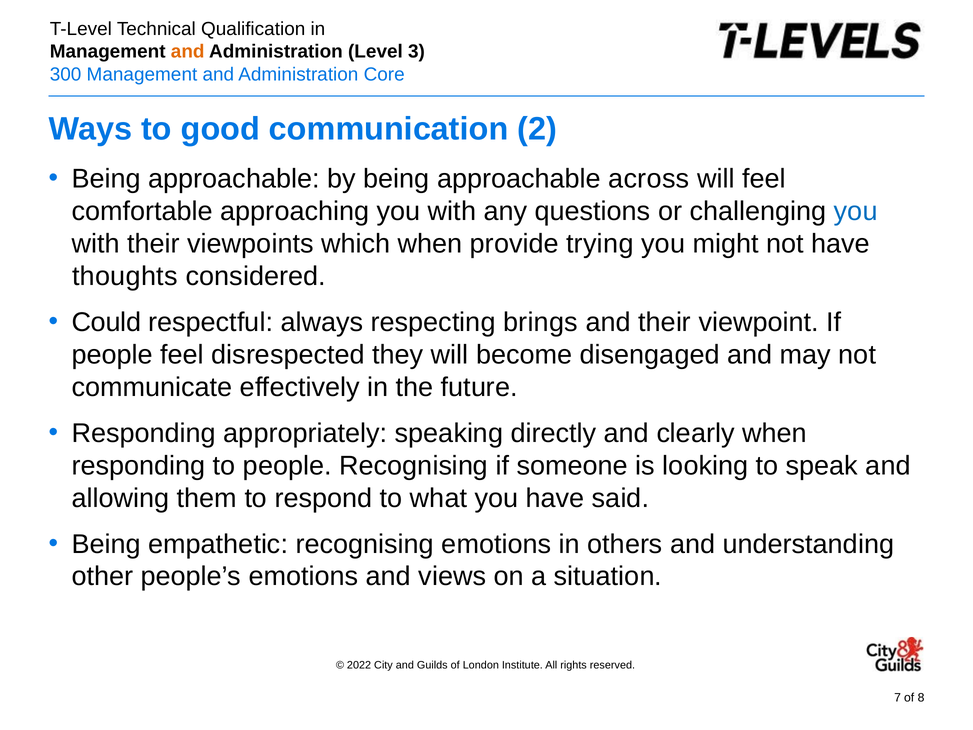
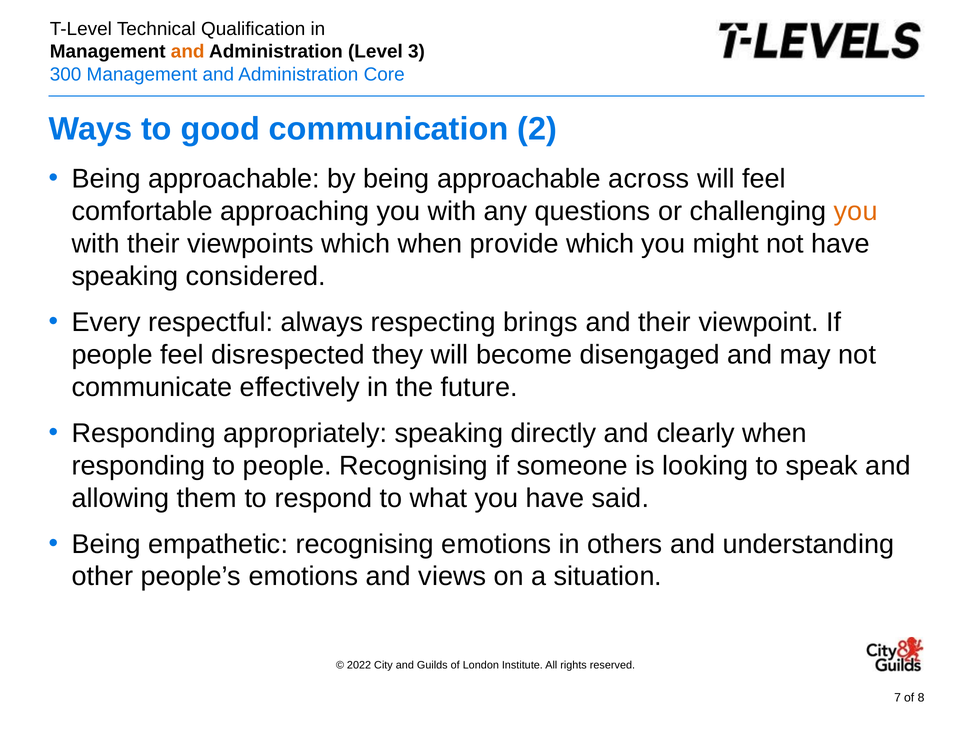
you colour: blue -> orange (856, 211)
provide trying: trying -> which (600, 244)
thoughts: thoughts -> speaking (125, 276)
Could: Could -> Every (106, 322)
